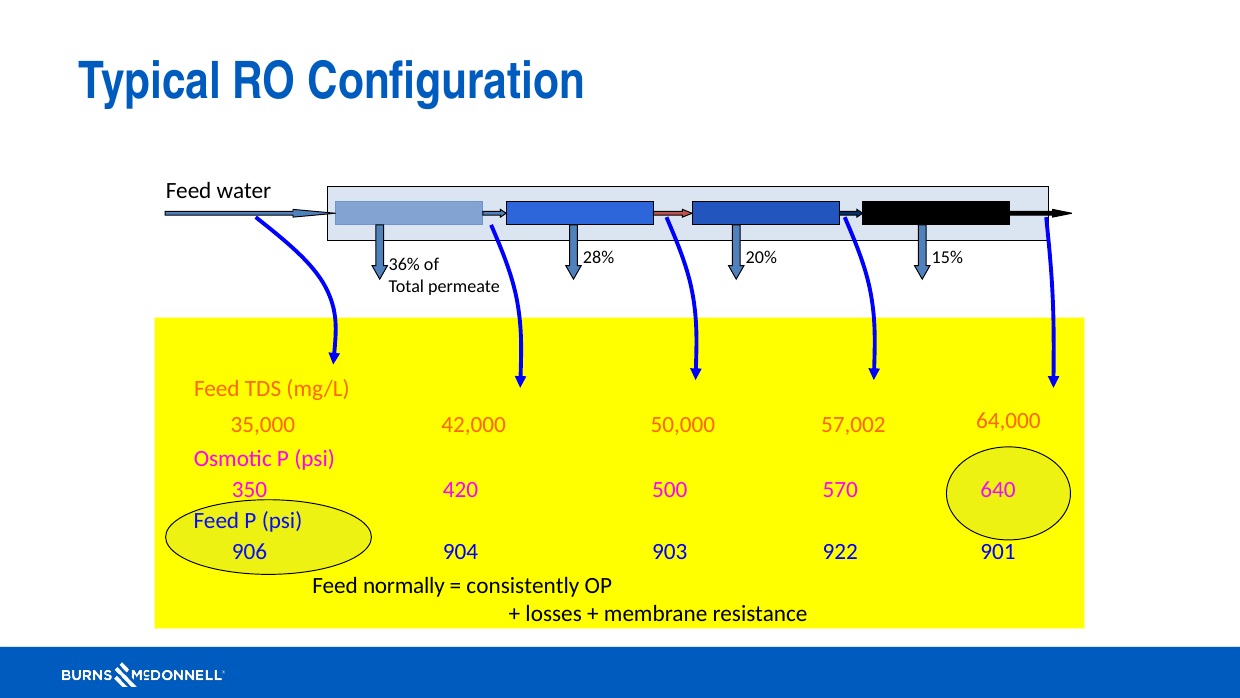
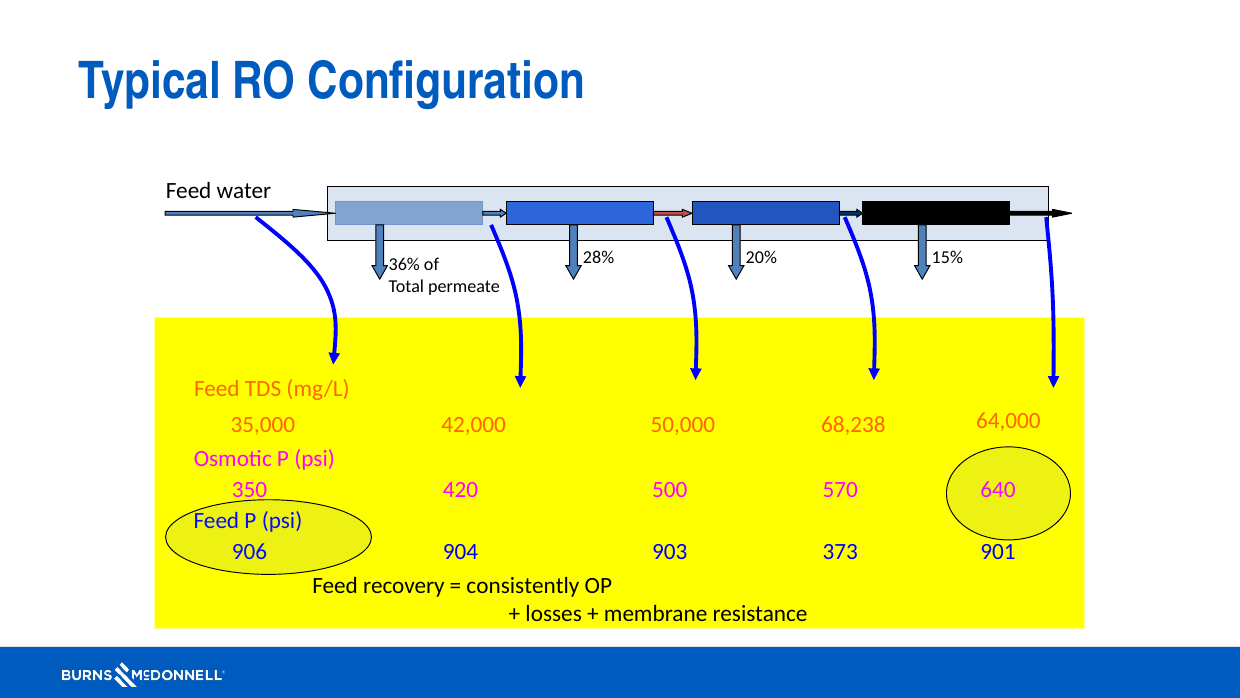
57,002: 57,002 -> 68,238 (853, 424)
922: 922 -> 373 (840, 552)
normally: normally -> recovery (404, 586)
